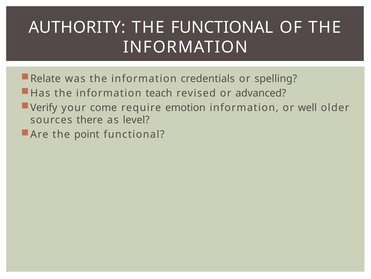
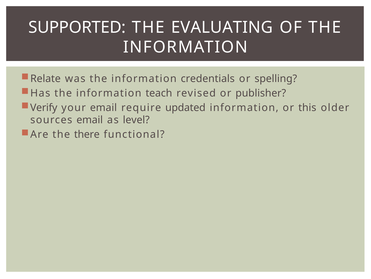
AUTHORITY: AUTHORITY -> SUPPORTED (77, 27)
THE FUNCTIONAL: FUNCTIONAL -> EVALUATING (222, 27)
advanced: advanced -> publisher (261, 93)
your come: come -> email (103, 107)
emotion: emotion -> updated (185, 107)
well: well -> this (307, 107)
sources there: there -> email (90, 120)
point: point -> there (87, 134)
